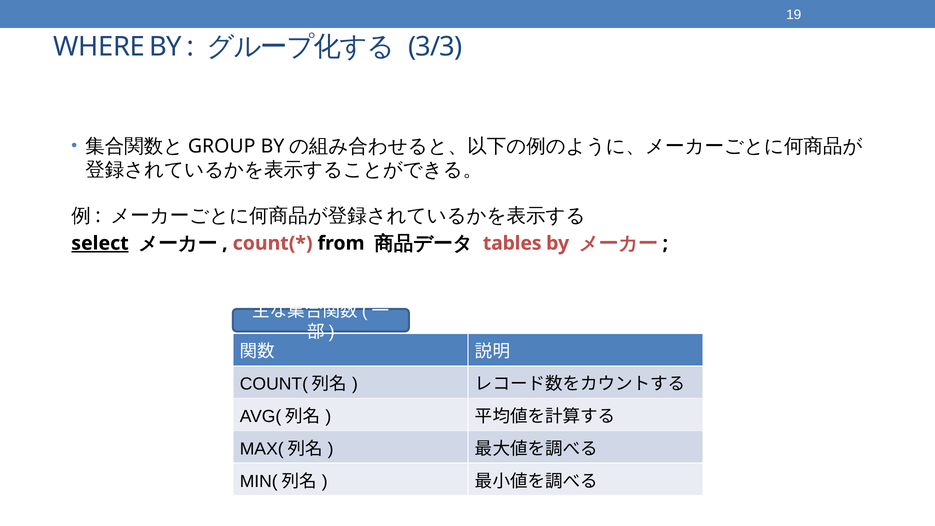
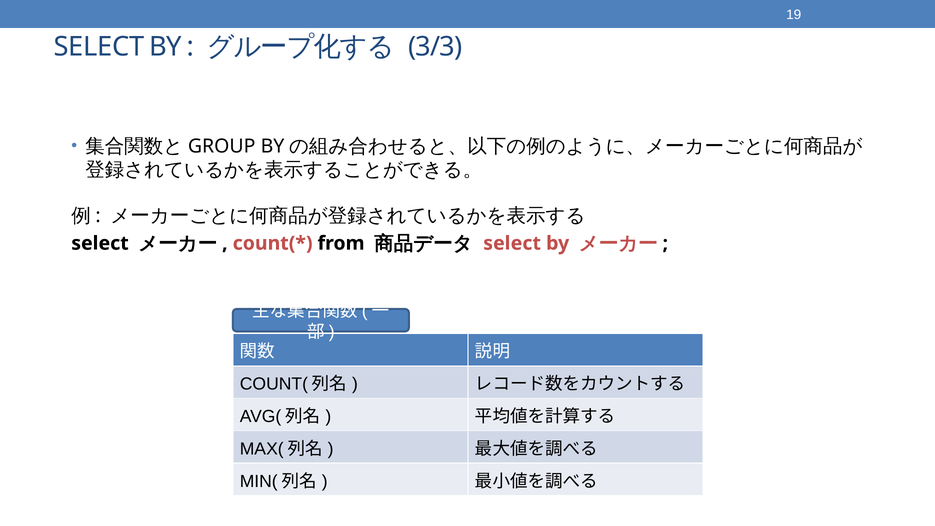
WHERE: WHERE -> SELECT (99, 47)
select underline: present -> none (100, 243)
tables: tables -> select (512, 243)
